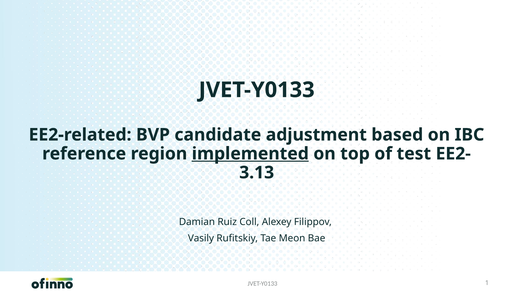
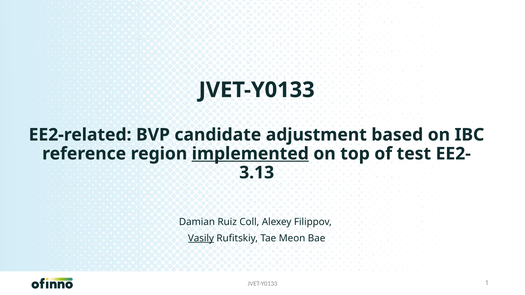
Vasily underline: none -> present (201, 238)
